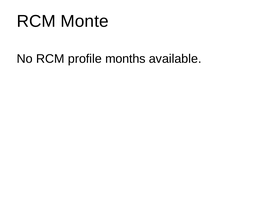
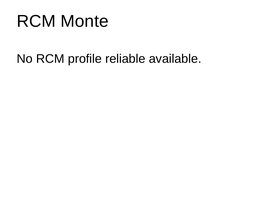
months: months -> reliable (125, 59)
